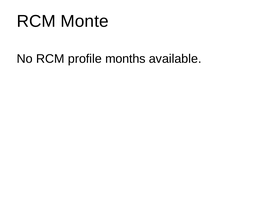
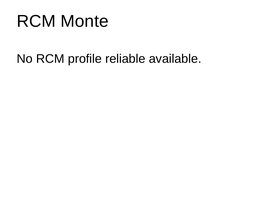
months: months -> reliable (125, 59)
